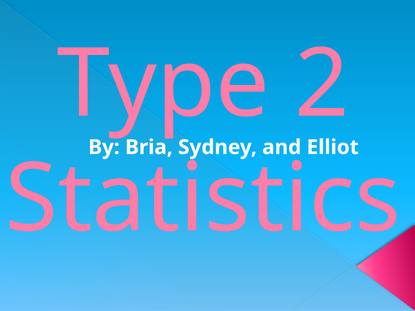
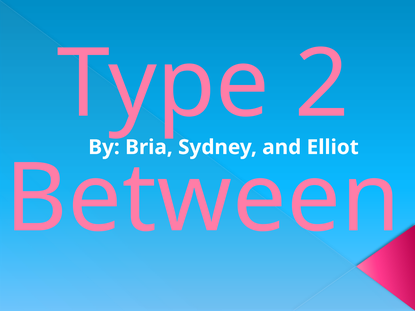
Statistics: Statistics -> Between (203, 199)
